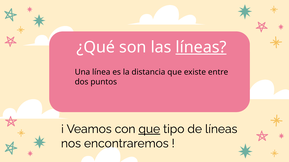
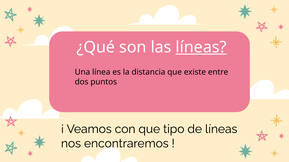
que underline: present -> none (149, 129)
